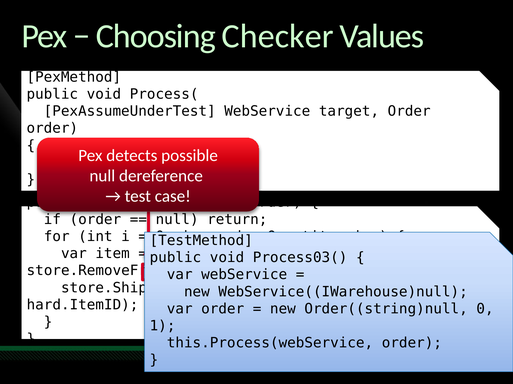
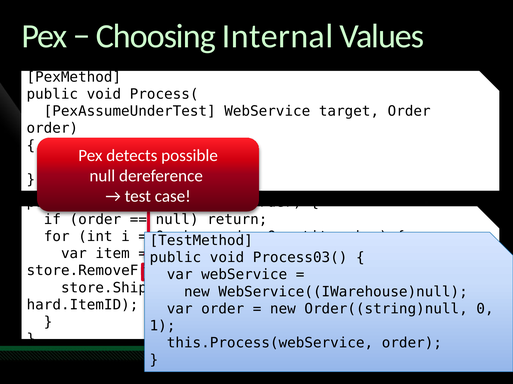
Checker: Checker -> Internal (278, 36)
